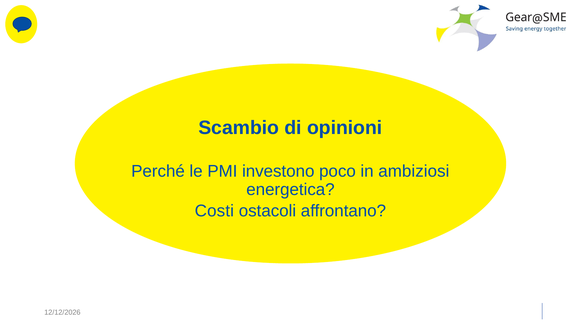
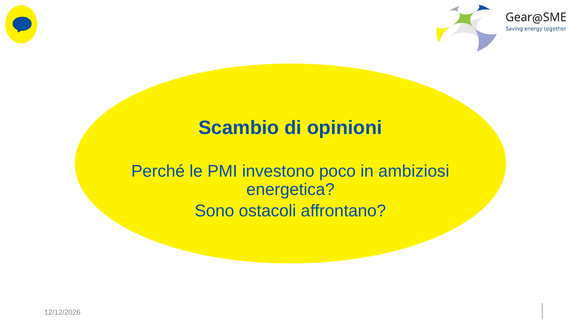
Costi: Costi -> Sono (214, 211)
